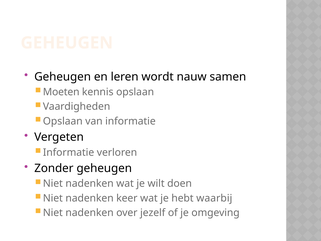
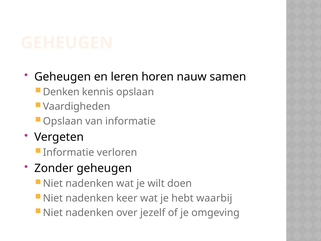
wordt: wordt -> horen (158, 77)
Moeten: Moeten -> Denken (61, 92)
